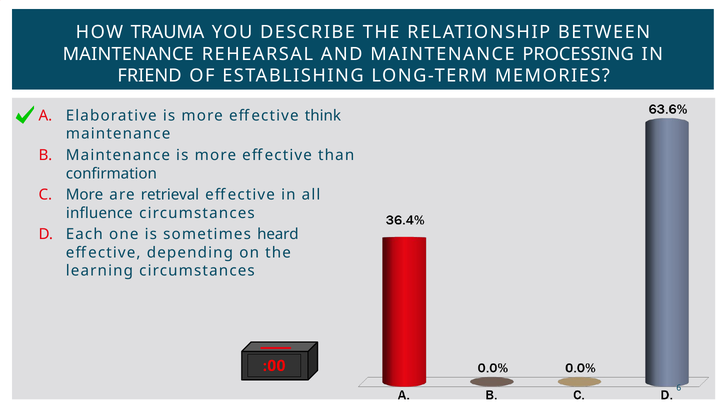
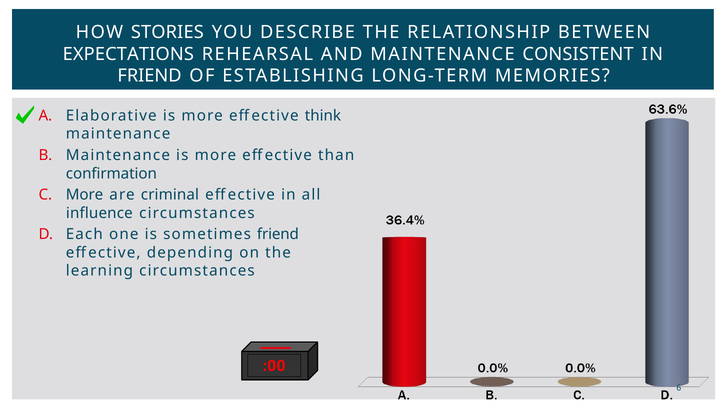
TRAUMA: TRAUMA -> STORIES (167, 32)
MAINTENANCE: MAINTENANCE -> EXPECTATIONS (128, 54)
PROCESSING: PROCESSING -> CONSISTENT (578, 54)
retrieval: retrieval -> criminal (170, 195)
sometimes heard: heard -> friend (278, 234)
